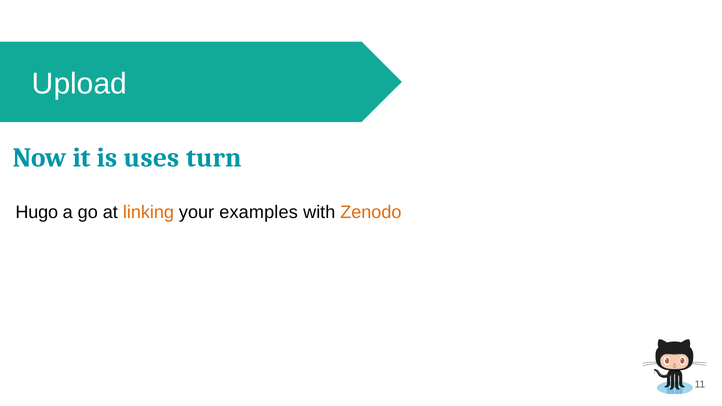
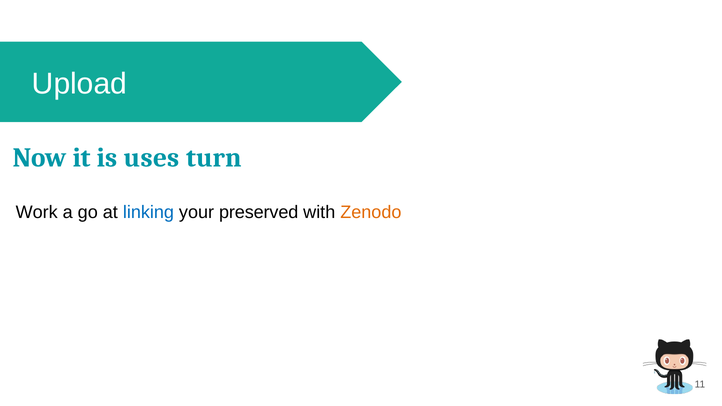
Hugo: Hugo -> Work (37, 212)
linking colour: orange -> blue (148, 212)
examples: examples -> preserved (259, 212)
